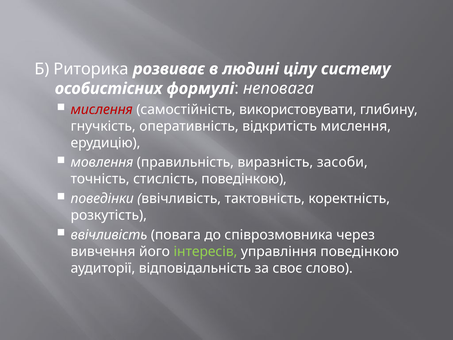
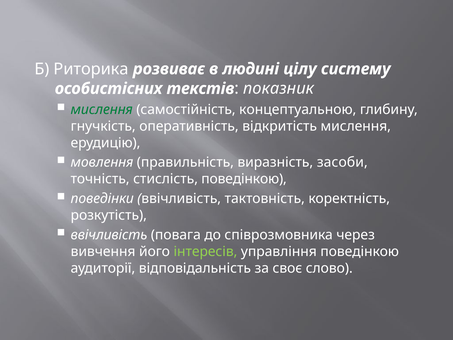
формулі: формулі -> текстів (200, 89)
неповага: неповага -> показник (279, 89)
мислення colour: red -> green (102, 109)
використовувати: використовувати -> концептуальною (298, 109)
